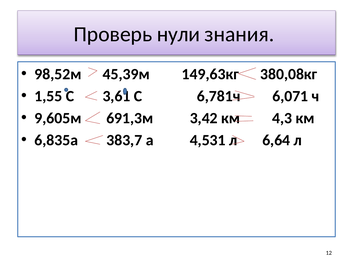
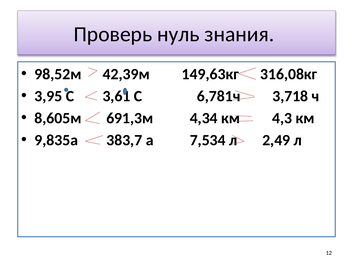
нули: нули -> нуль (178, 34)
45,39м: 45,39м -> 42,39м (126, 74)
380,08кг: 380,08кг -> 316,08кг (289, 74)
1,55: 1,55 -> 3,95 (48, 96)
6,071: 6,071 -> 3,718 (290, 96)
9,605м: 9,605м -> 8,605м (58, 118)
3,42: 3,42 -> 4,34 (204, 118)
6,835а: 6,835а -> 9,835а (56, 140)
4,531: 4,531 -> 7,534 (208, 140)
6,64: 6,64 -> 2,49 (276, 140)
